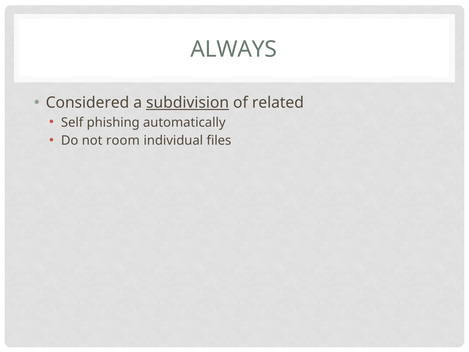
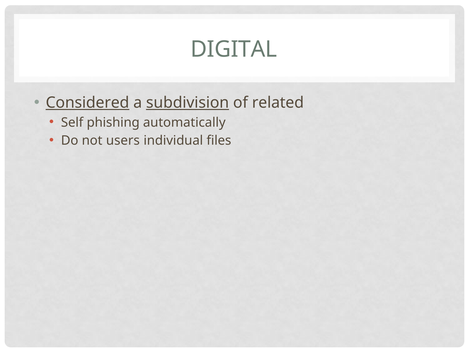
ALWAYS: ALWAYS -> DIGITAL (234, 49)
Considered underline: none -> present (87, 103)
room: room -> users (123, 141)
